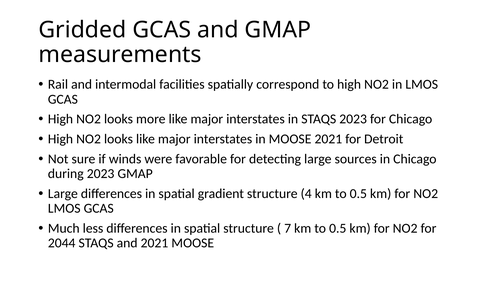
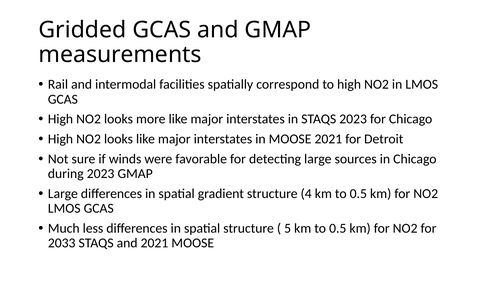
7: 7 -> 5 (288, 229)
2044: 2044 -> 2033 (62, 244)
